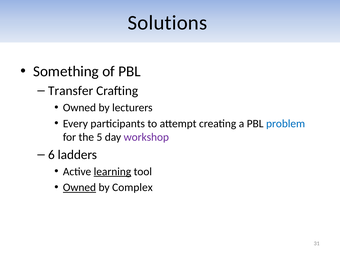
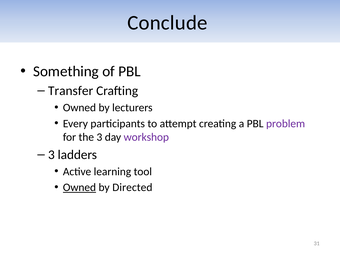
Solutions: Solutions -> Conclude (167, 23)
problem colour: blue -> purple (286, 124)
the 5: 5 -> 3 (99, 137)
6: 6 -> 3 (51, 155)
learning underline: present -> none (112, 172)
Complex: Complex -> Directed (132, 187)
